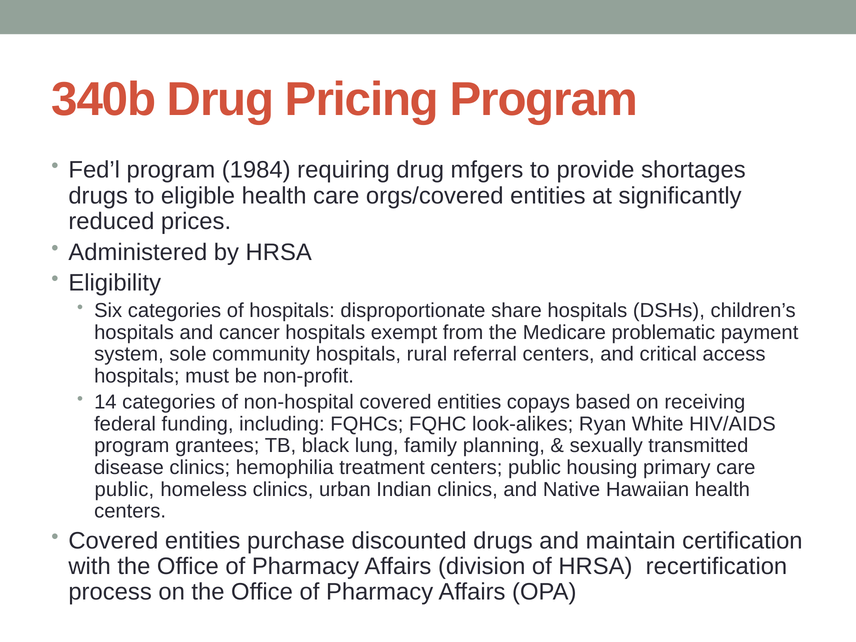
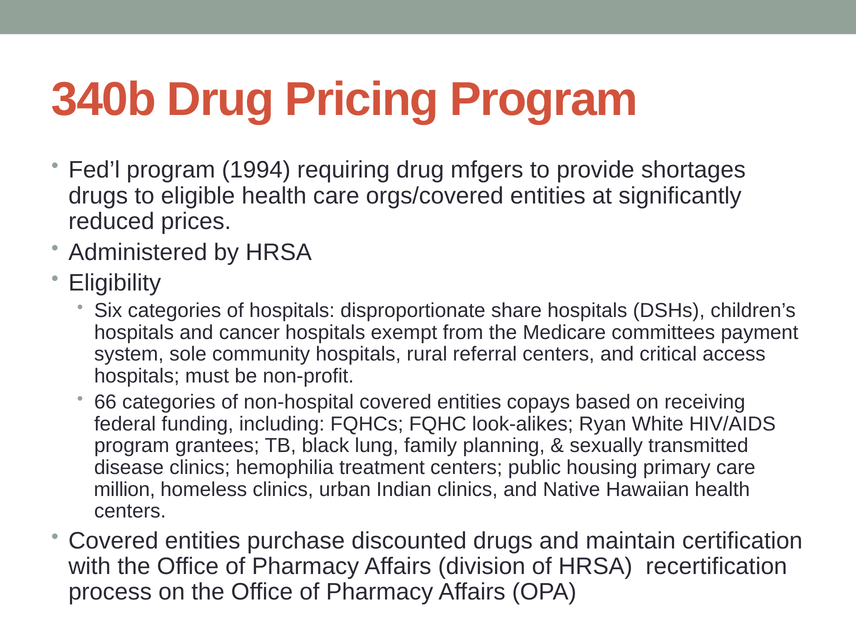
1984: 1984 -> 1994 (256, 170)
problematic: problematic -> committees (663, 332)
14: 14 -> 66 (105, 402)
public: public -> million (125, 489)
